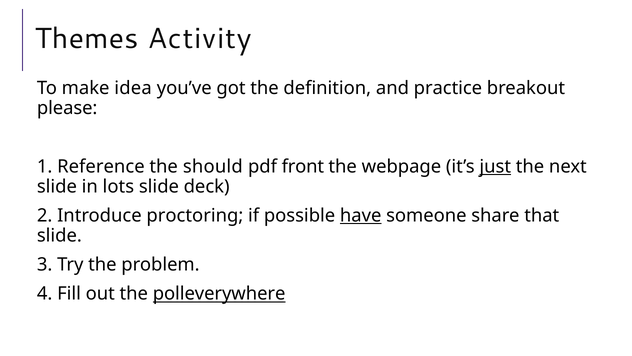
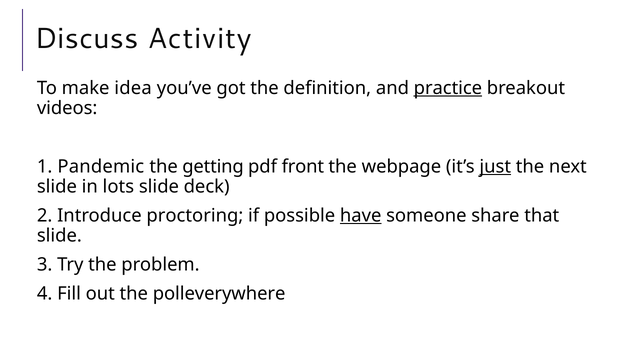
Themes: Themes -> Discuss (87, 39)
practice underline: none -> present (448, 88)
please: please -> videos (67, 108)
Reference: Reference -> Pandemic (101, 166)
should: should -> getting (213, 166)
polleverywhere underline: present -> none (219, 293)
